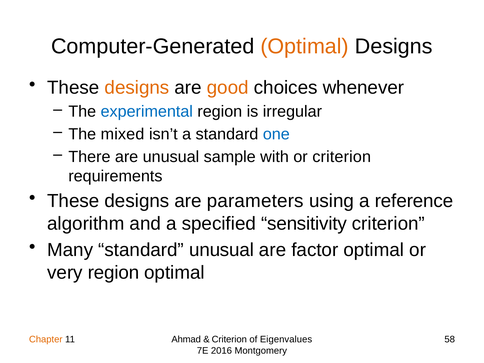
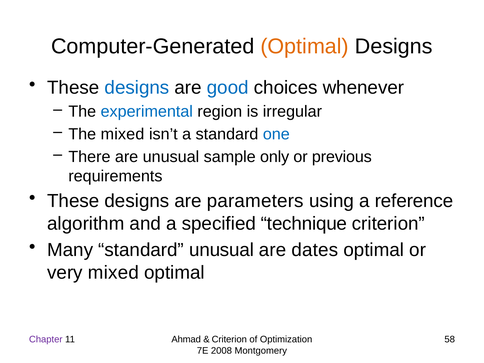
designs colour: orange -> blue (137, 88)
good colour: orange -> blue (228, 88)
with: with -> only (275, 157)
or criterion: criterion -> previous (342, 157)
sensitivity: sensitivity -> technique (304, 224)
factor: factor -> dates (315, 250)
very region: region -> mixed (113, 273)
Chapter colour: orange -> purple (46, 339)
Eigenvalues: Eigenvalues -> Optimization (286, 339)
2016: 2016 -> 2008 (221, 351)
